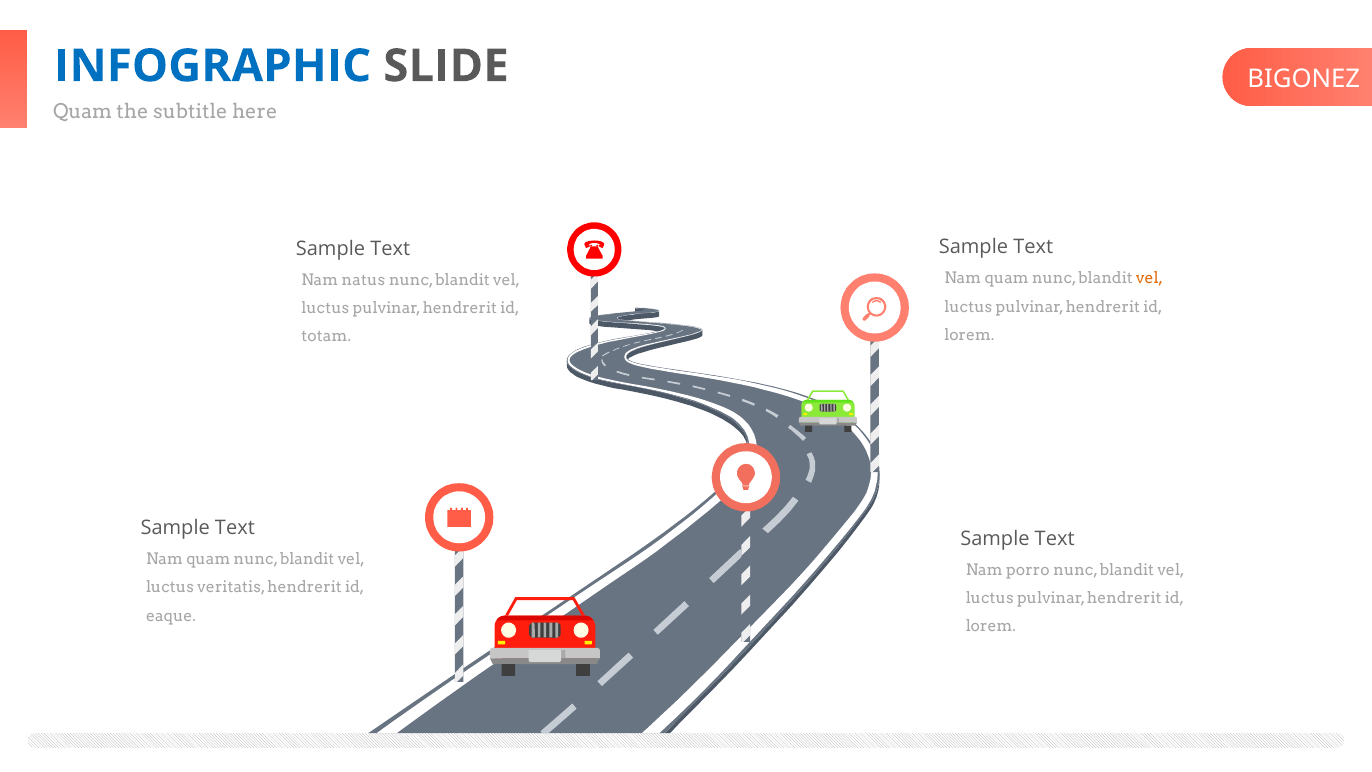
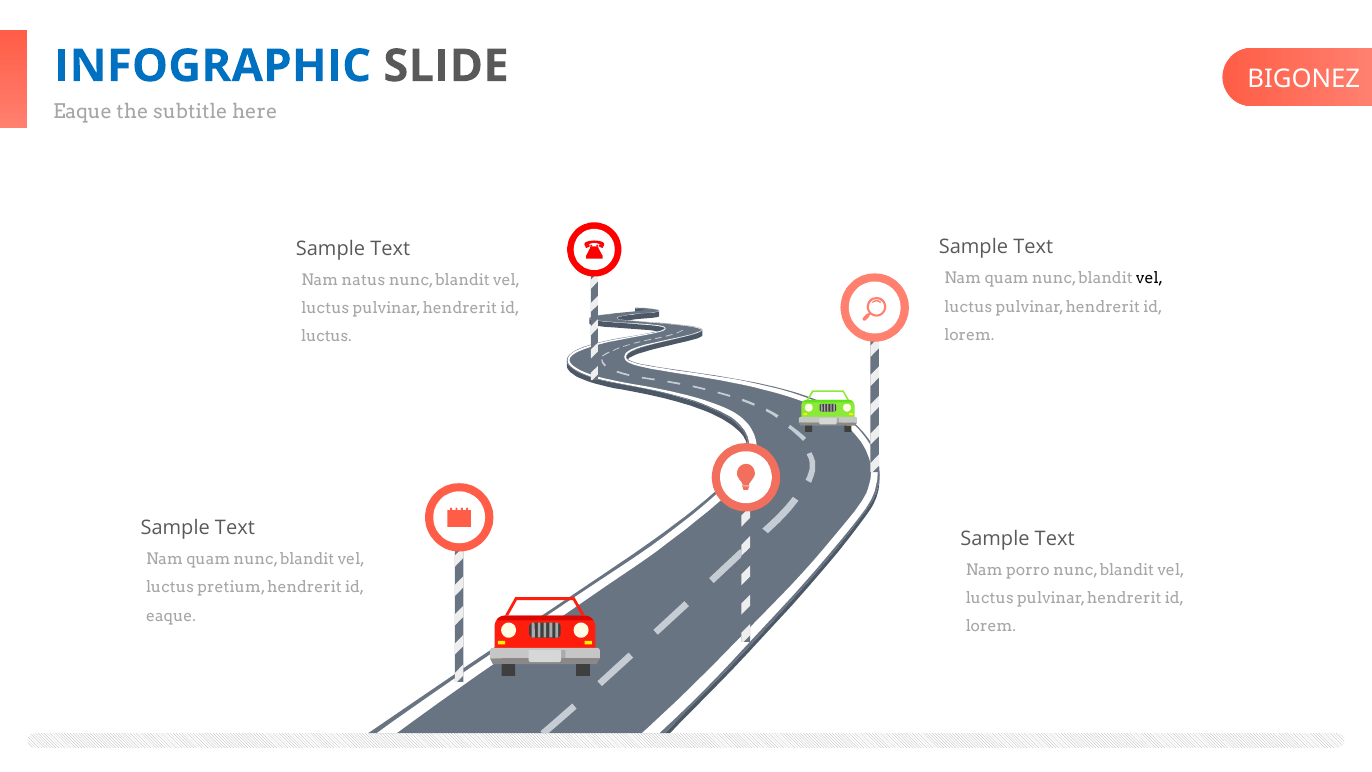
Quam: Quam -> Eaque (83, 112)
vel colour: orange -> black (1150, 279)
totam: totam -> luctus (326, 337)
veritatis: veritatis -> pretium (231, 587)
